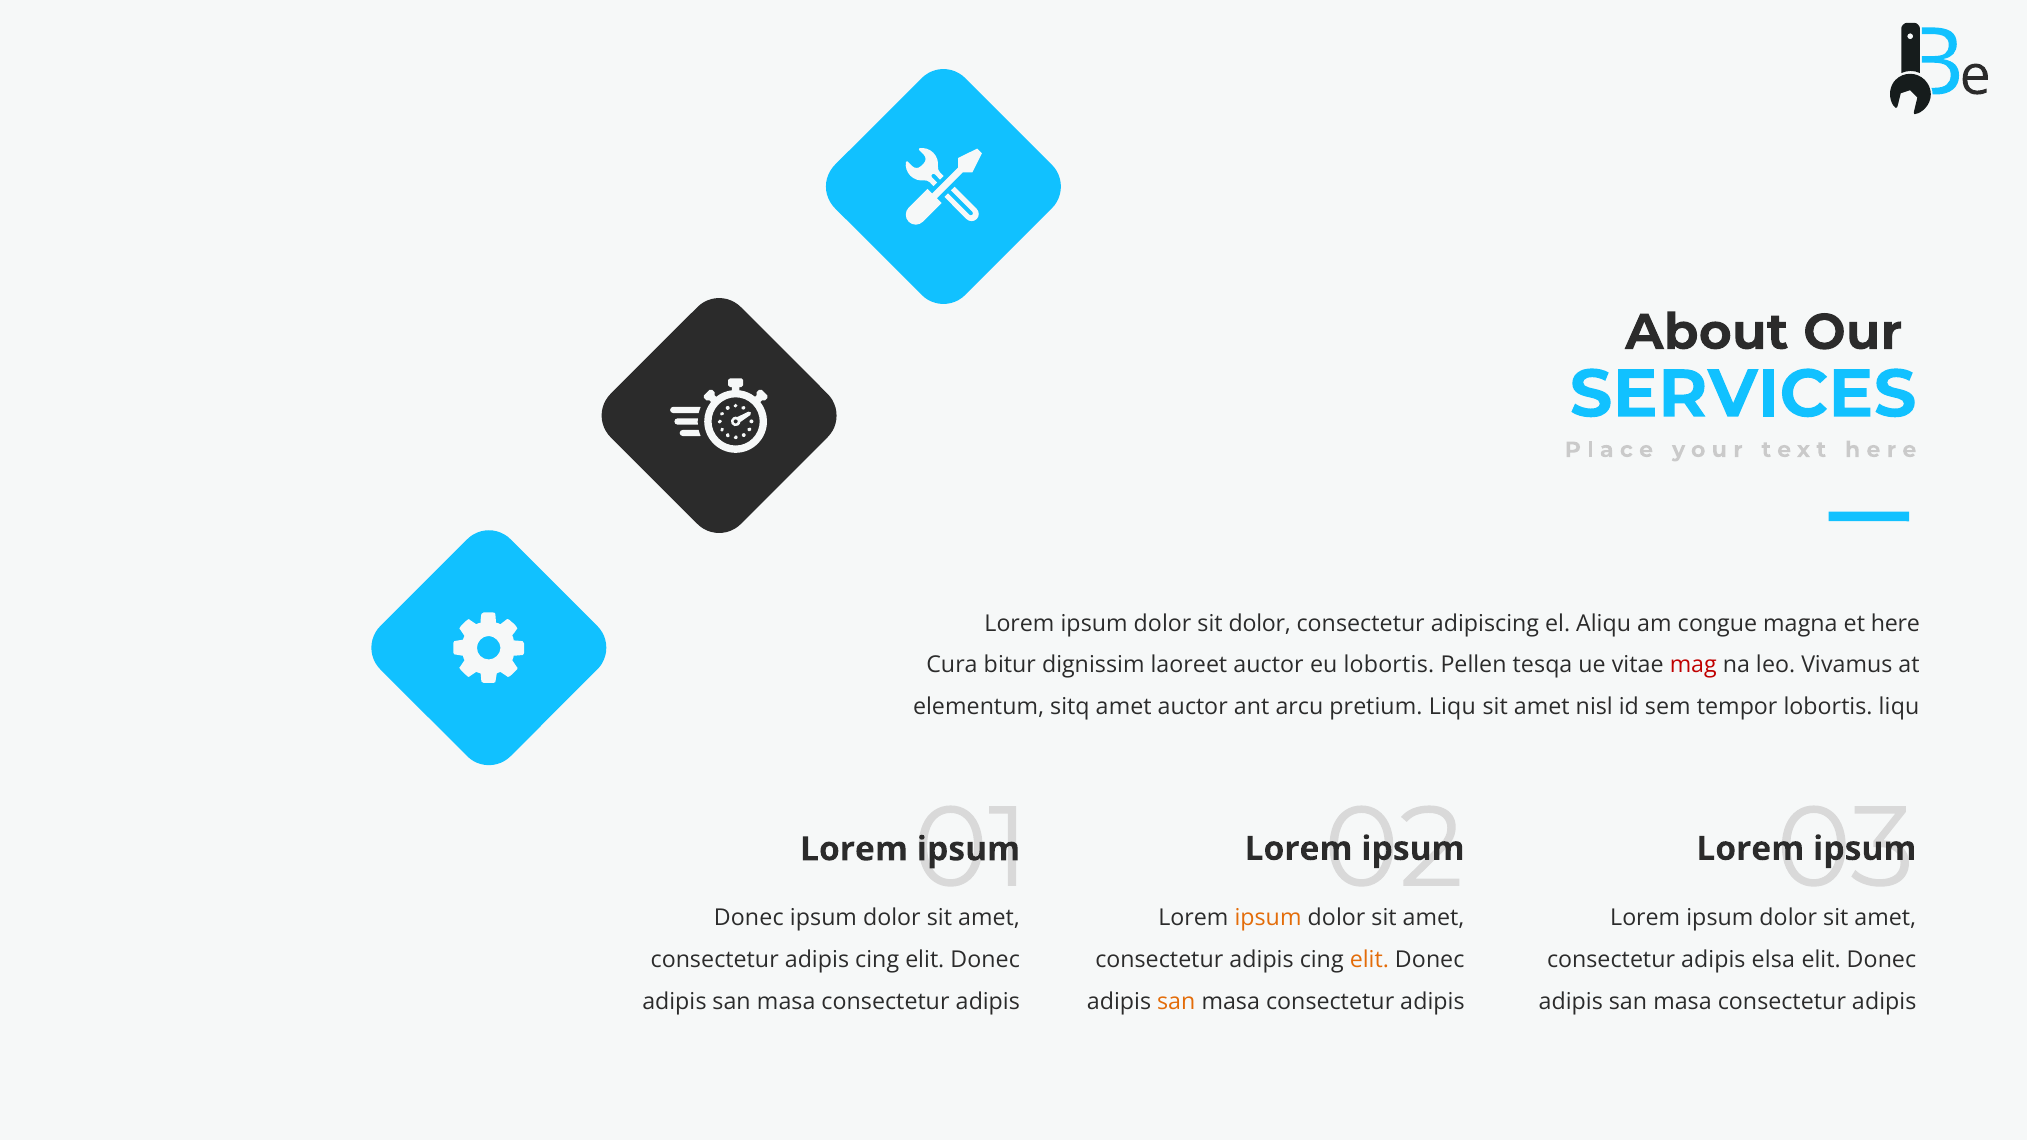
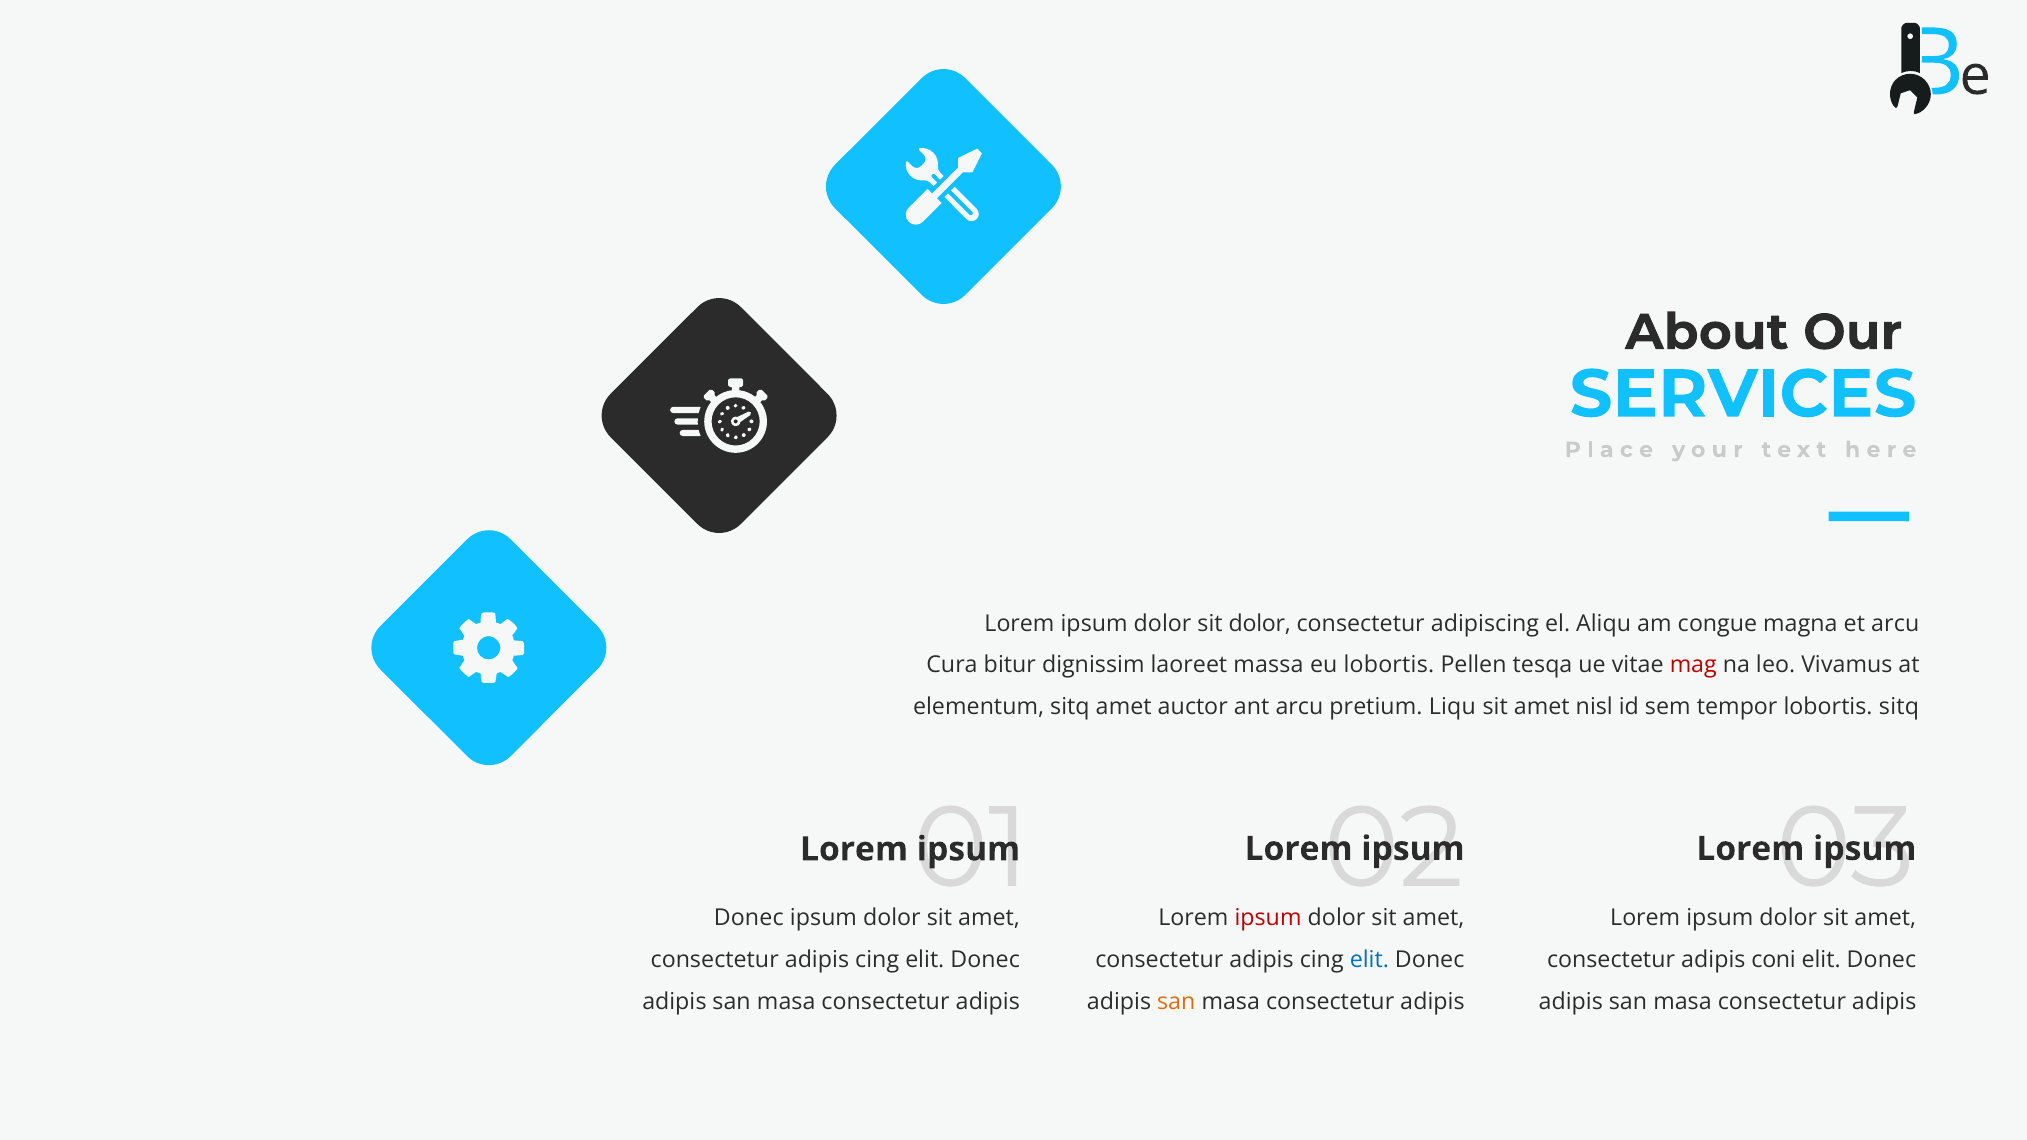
et here: here -> arcu (1895, 623)
laoreet auctor: auctor -> massa (1268, 665)
lobortis liqu: liqu -> sitq (1899, 707)
ipsum colour: orange -> red (1268, 918)
elit colour: orange -> blue (1369, 960)
elsa: elsa -> coni (1774, 960)
